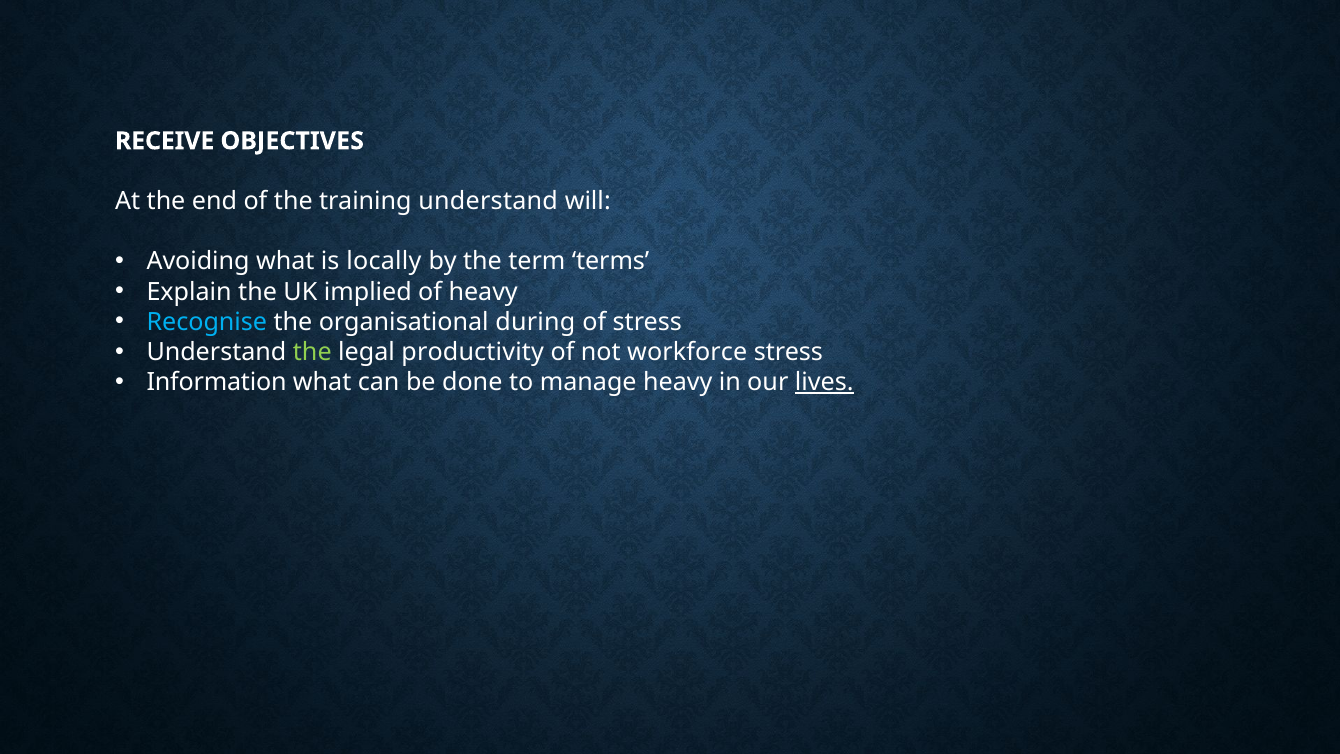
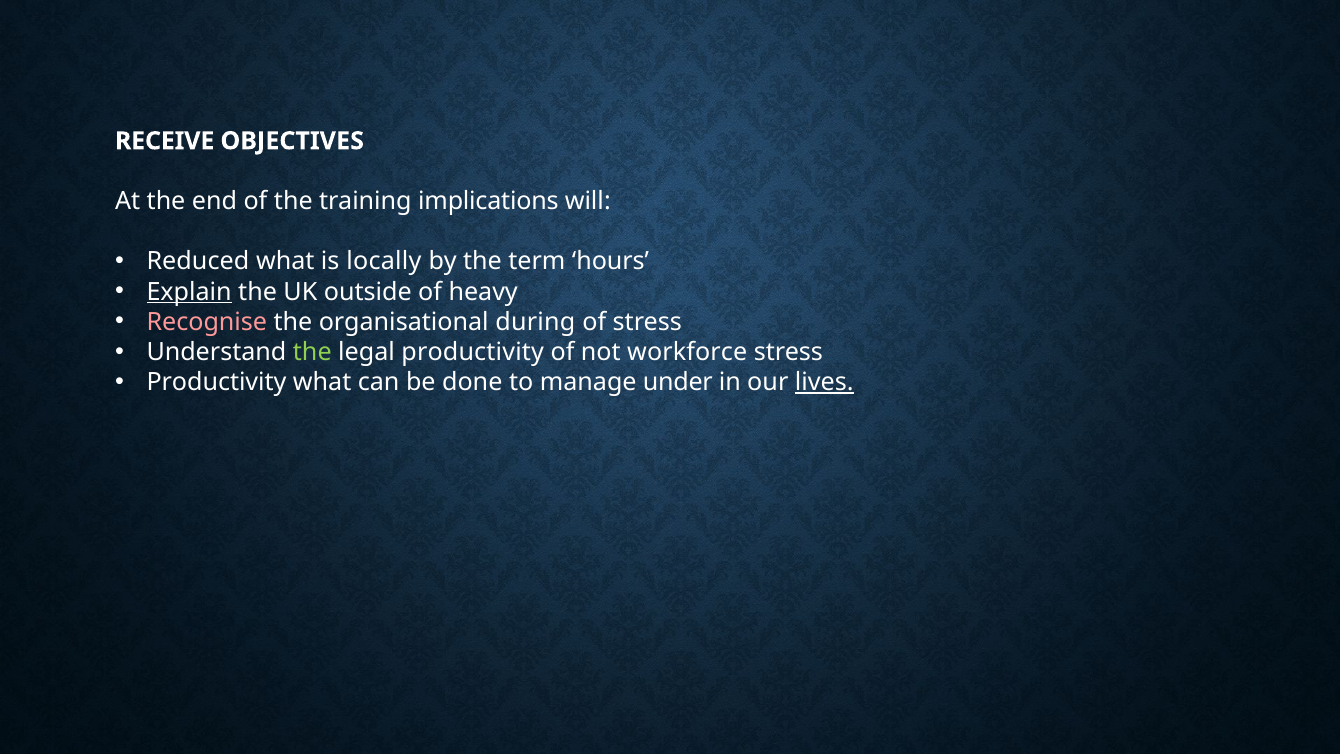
training understand: understand -> implications (488, 201)
Avoiding: Avoiding -> Reduced (198, 262)
terms: terms -> hours (611, 262)
Explain underline: none -> present (189, 292)
implied: implied -> outside (368, 292)
Recognise colour: light blue -> pink (207, 322)
Information: Information -> Productivity (216, 382)
manage heavy: heavy -> under (678, 382)
